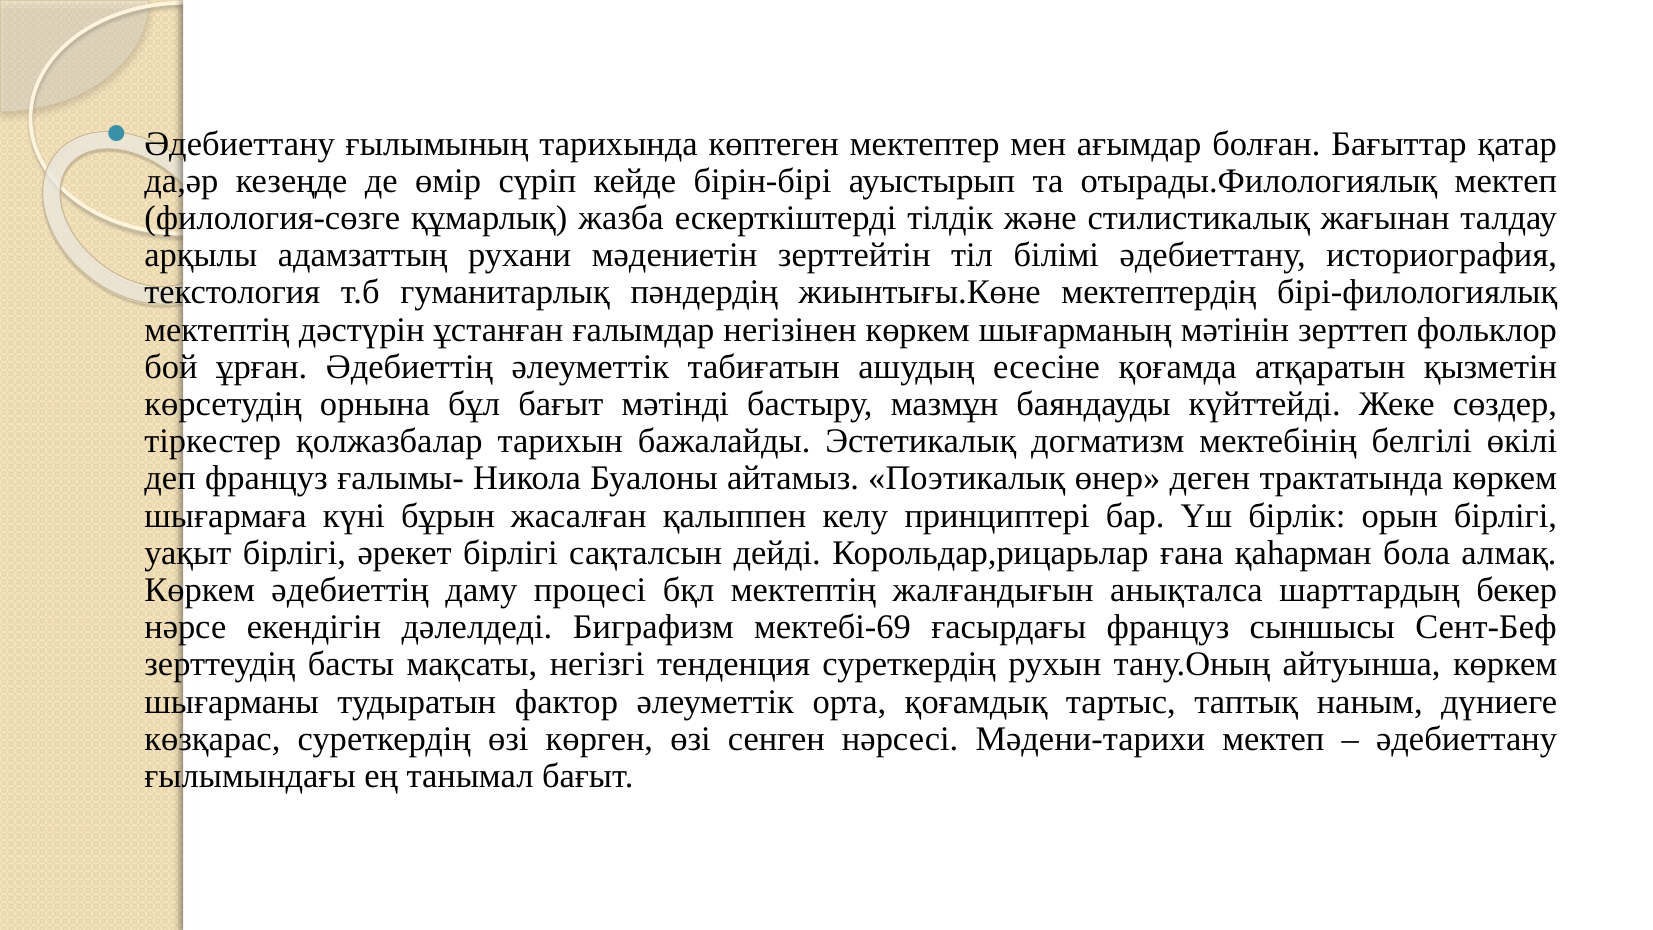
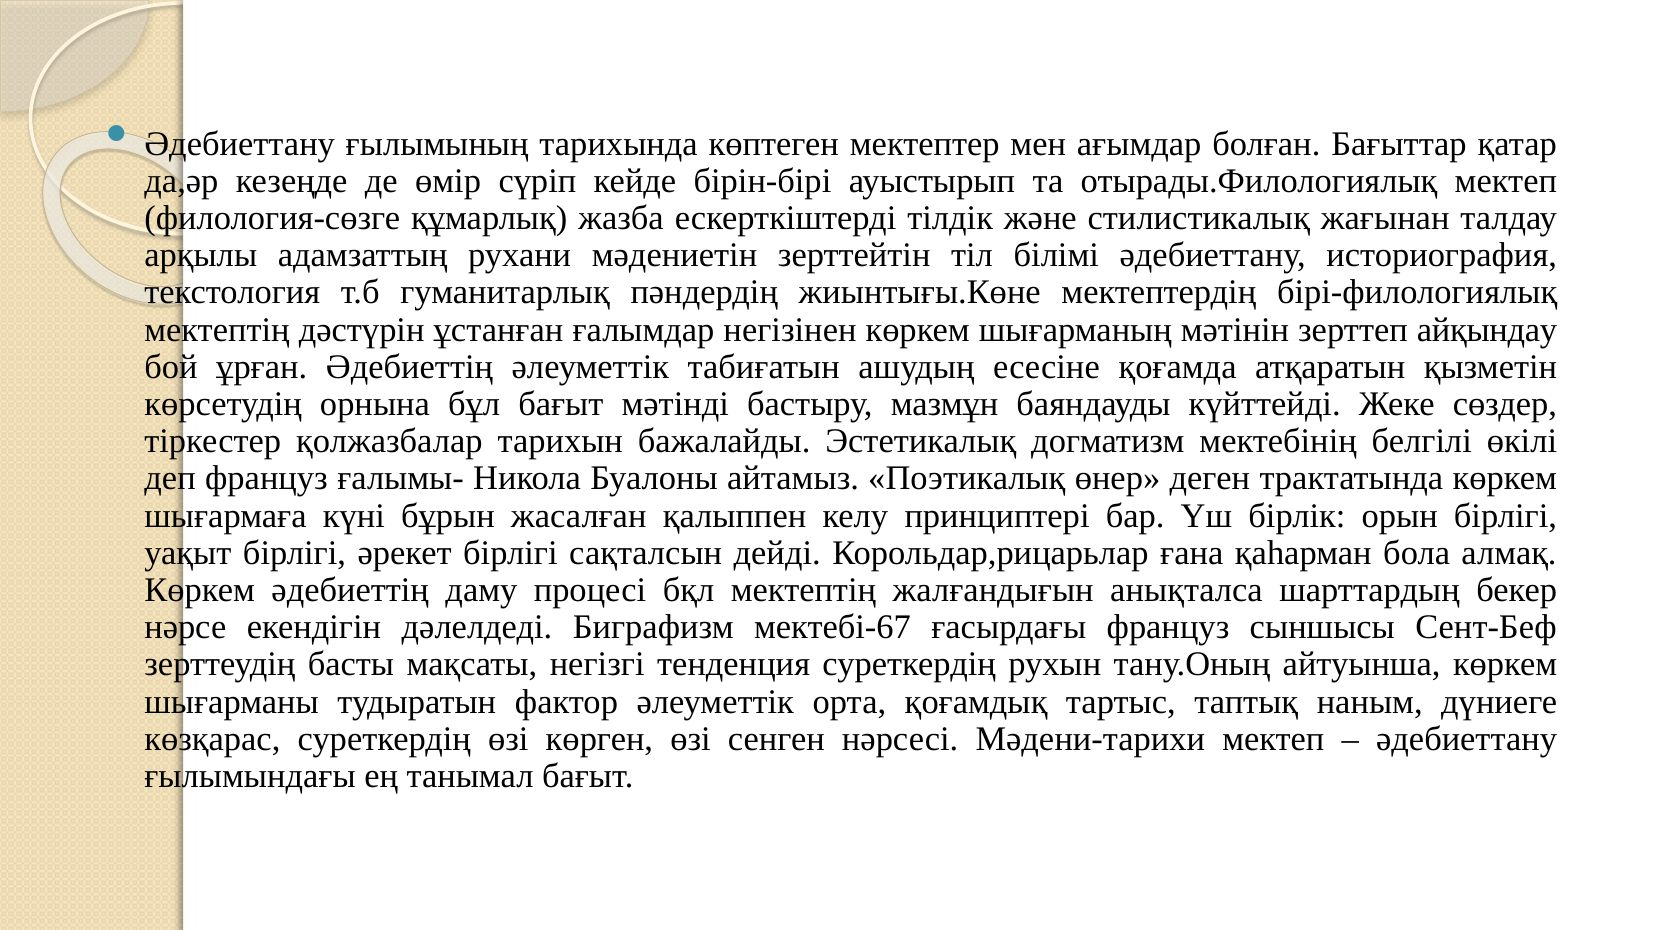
фольклор: фольклор -> айқындау (1487, 330)
мектебі-69: мектебі-69 -> мектебі-67 (832, 627)
